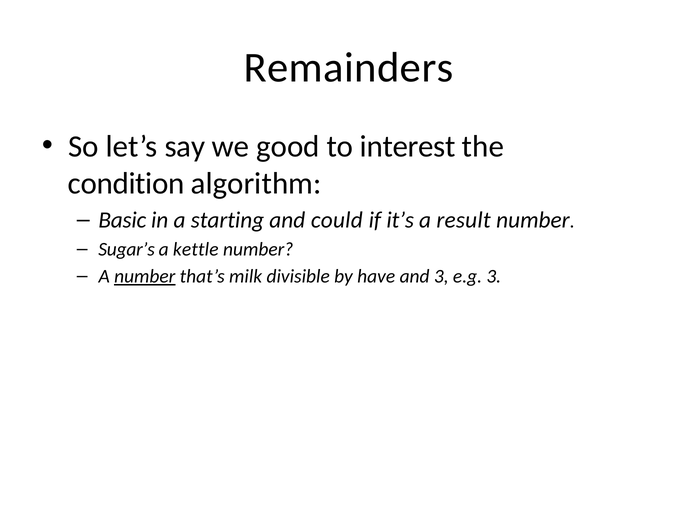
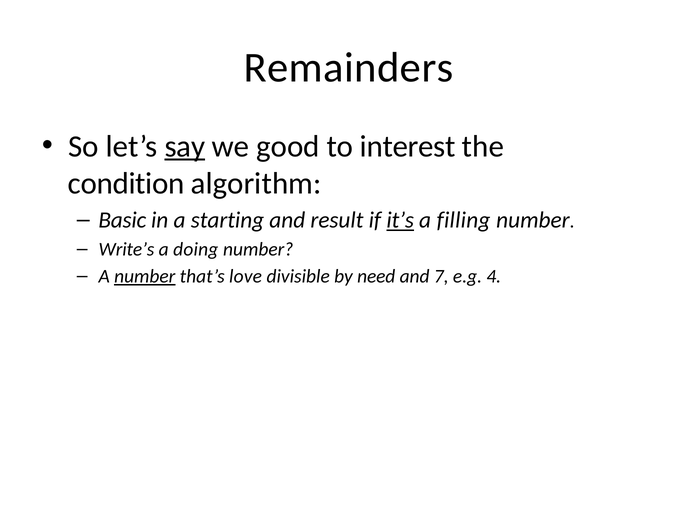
say underline: none -> present (185, 146)
could: could -> result (337, 220)
it’s underline: none -> present (400, 220)
result: result -> filling (464, 220)
Sugar’s: Sugar’s -> Write’s (127, 250)
kettle: kettle -> doing (196, 250)
milk: milk -> love (246, 277)
have: have -> need (376, 277)
and 3: 3 -> 7 (441, 277)
e.g 3: 3 -> 4 (494, 277)
